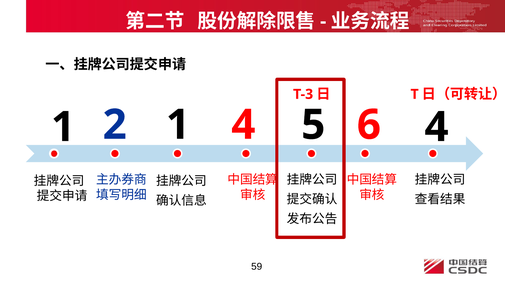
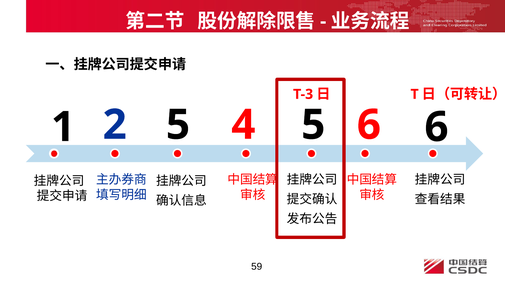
6 4: 4 -> 6 (437, 127)
2 1: 1 -> 5 (178, 125)
